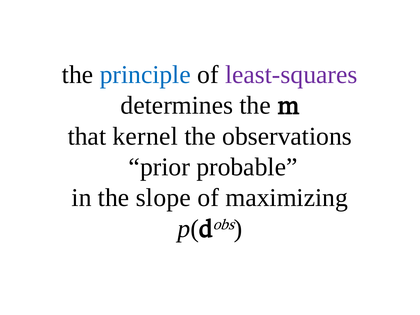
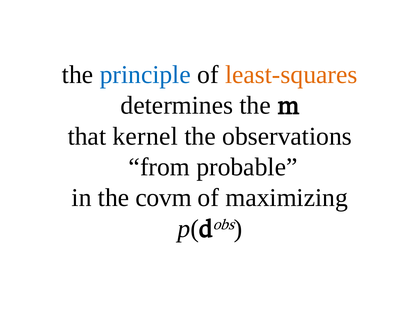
least-squares colour: purple -> orange (291, 75)
prior: prior -> from (159, 167)
slope: slope -> covm (164, 198)
